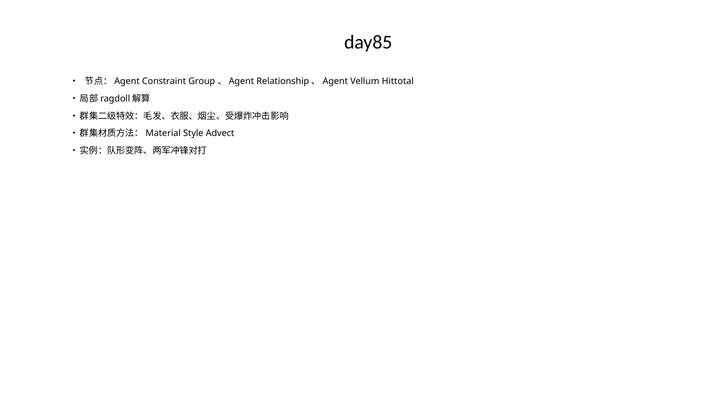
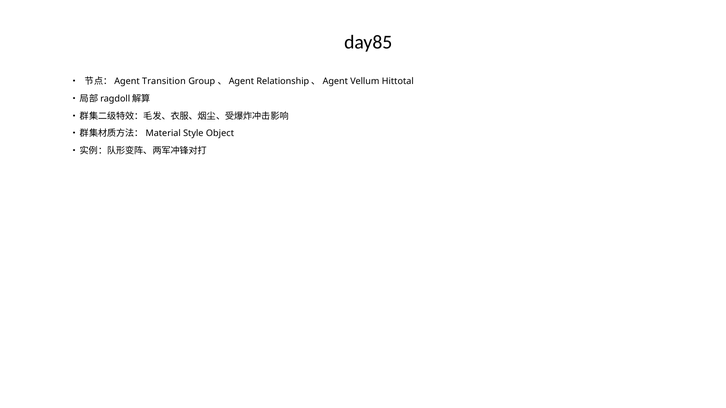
Constraint: Constraint -> Transition (164, 81)
Advect: Advect -> Object (220, 133)
